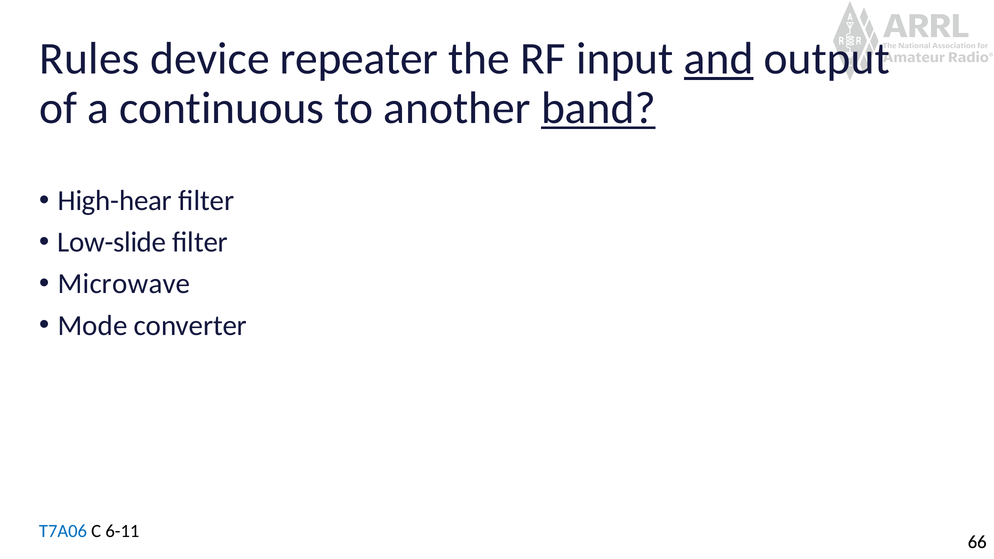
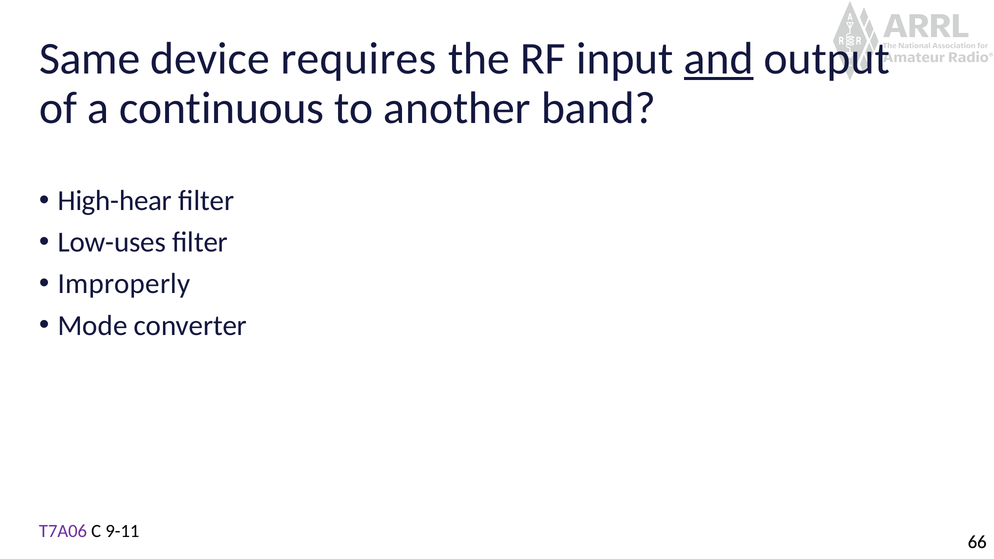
Rules: Rules -> Same (90, 59)
repeater: repeater -> requires (359, 59)
band underline: present -> none (598, 108)
Low-slide: Low-slide -> Low-uses (112, 242)
Microwave: Microwave -> Improperly (124, 284)
T7A06 colour: blue -> purple (63, 531)
6-11: 6-11 -> 9-11 (122, 531)
